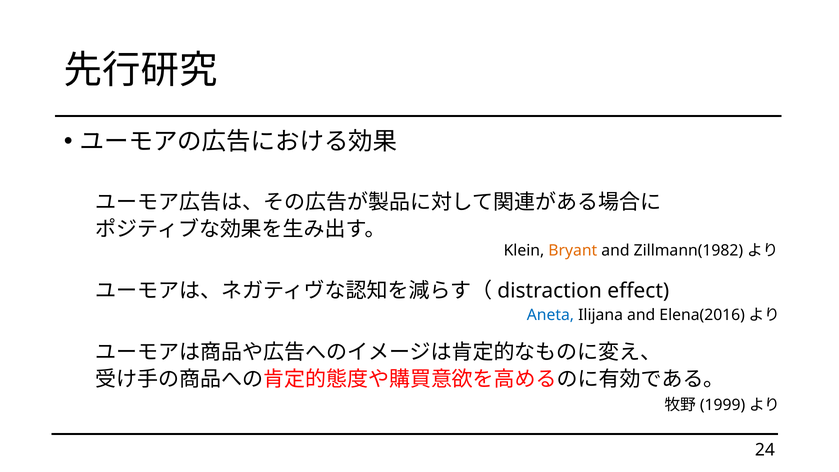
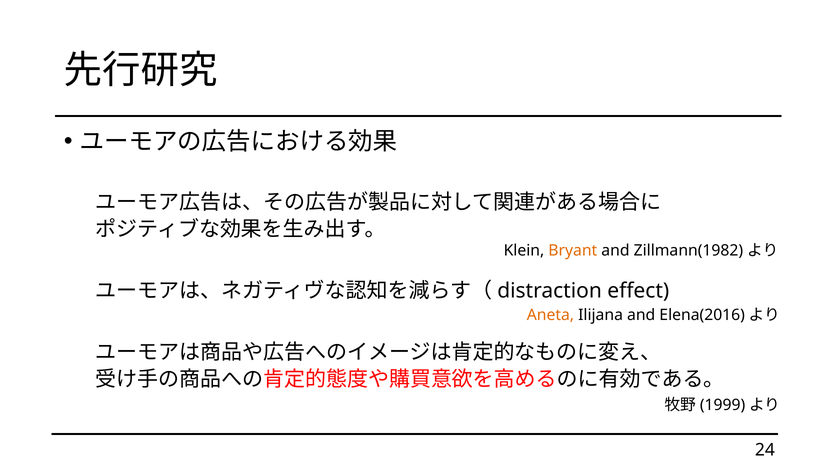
Aneta colour: blue -> orange (550, 315)
